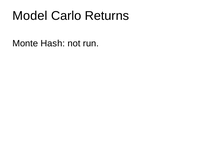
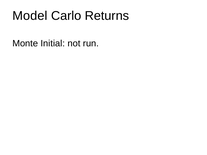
Hash: Hash -> Initial (53, 43)
